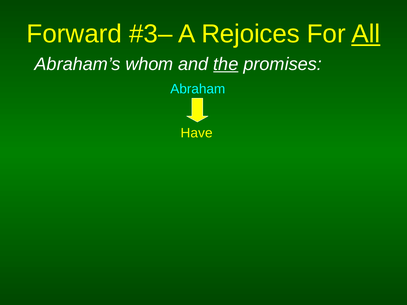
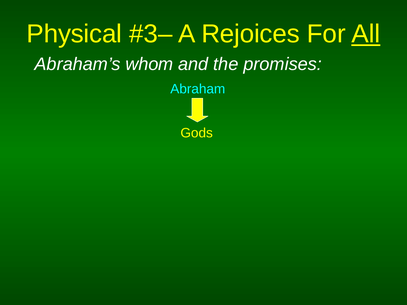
Forward: Forward -> Physical (74, 34)
the underline: present -> none (226, 64)
Have: Have -> Gods (197, 133)
